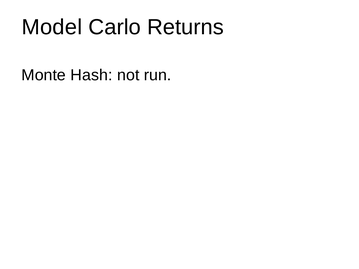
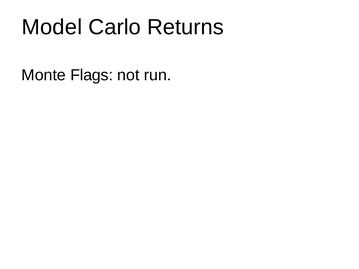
Hash: Hash -> Flags (92, 75)
